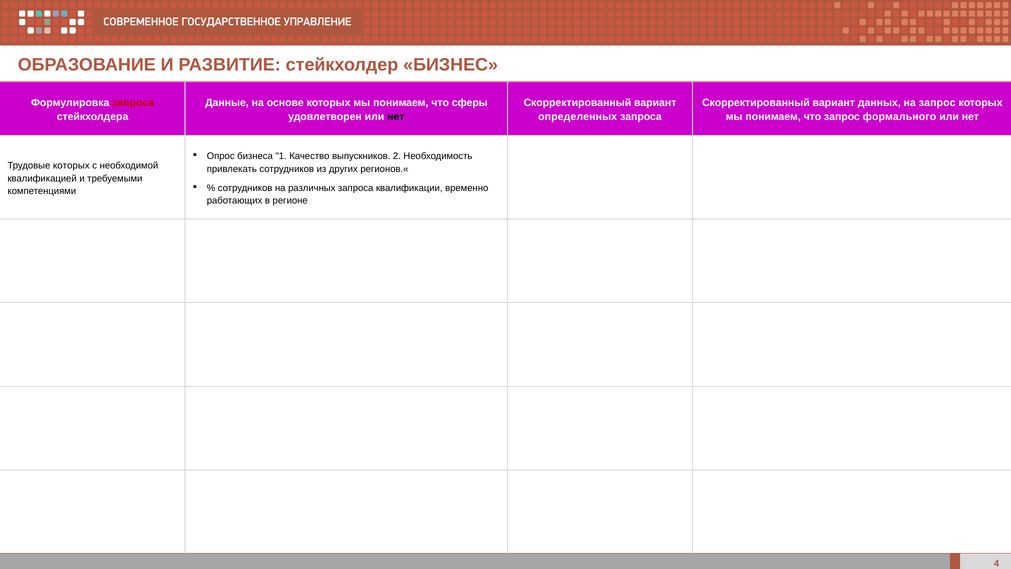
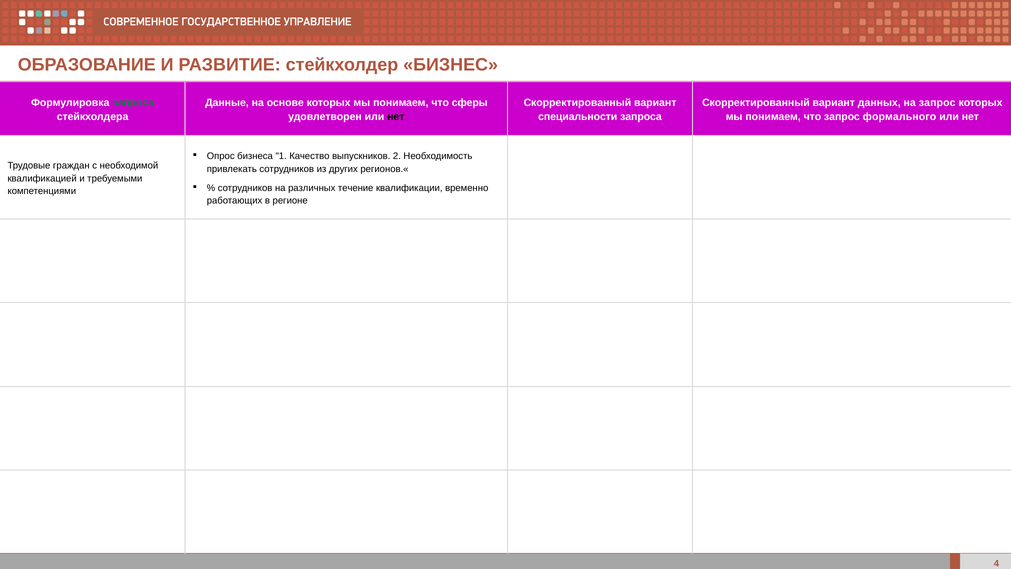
запроса colour: red -> green (133, 103)
определенных: определенных -> специальности (578, 117)
Трудовые которых: которых -> граждан (71, 166)
различных запроса: запроса -> течение (356, 188)
